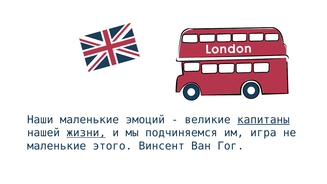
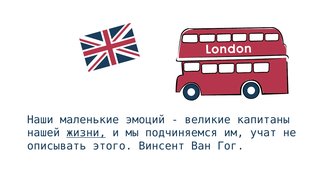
капитаны underline: present -> none (263, 120)
игра: игра -> учат (263, 133)
маленькие: маленькие -> описывать (57, 146)
